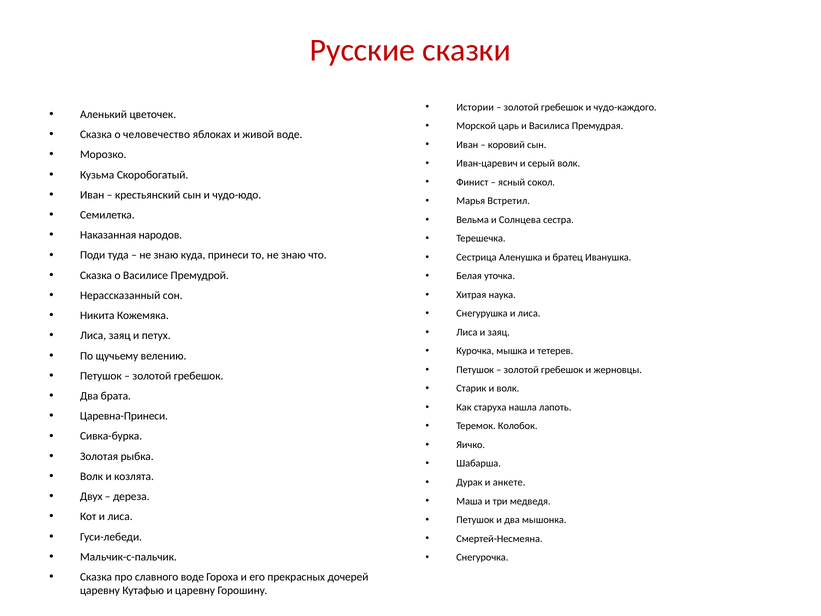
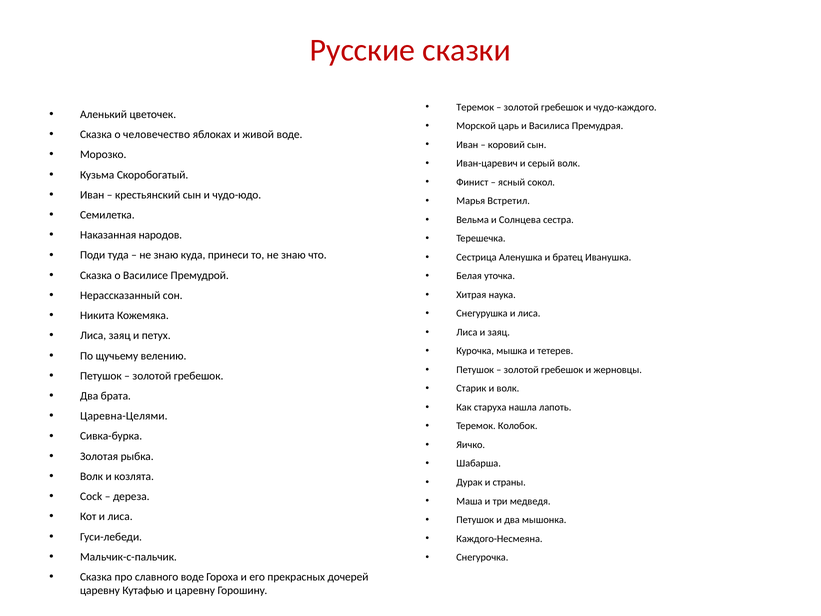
Истории: Истории -> Теремок (475, 107)
Царевна-Принеси: Царевна-Принеси -> Царевна-Целями (124, 416)
анкете: анкете -> страны (509, 482)
Двух: Двух -> Cock (91, 496)
Смертей-Несмеяна: Смертей-Несмеяна -> Каждого-Несмеяна (499, 538)
